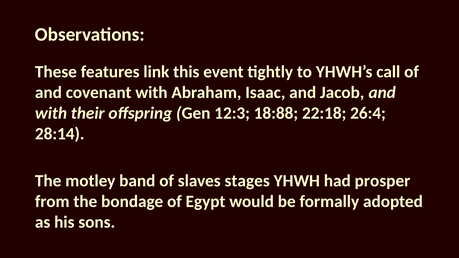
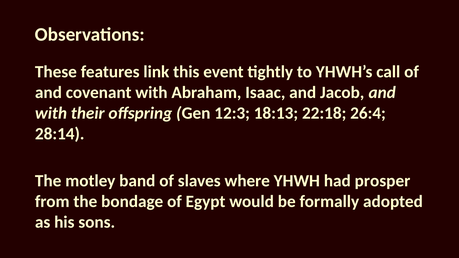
18:88: 18:88 -> 18:13 (276, 113)
stages: stages -> where (247, 181)
